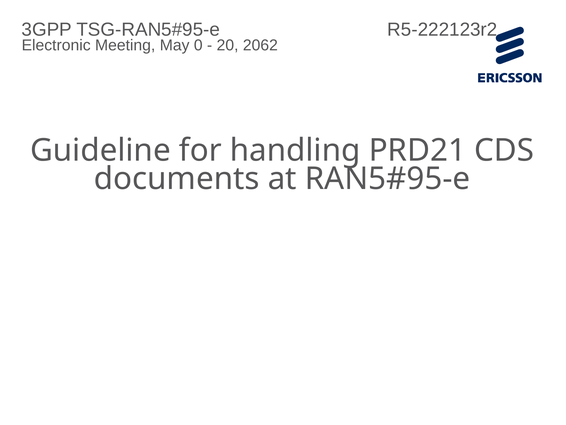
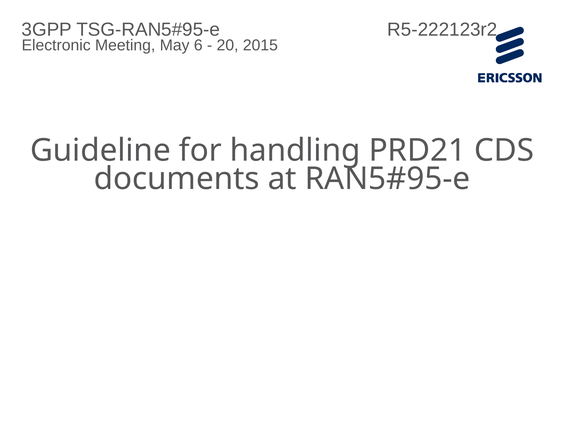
0: 0 -> 6 (198, 45)
2062: 2062 -> 2015 (260, 45)
